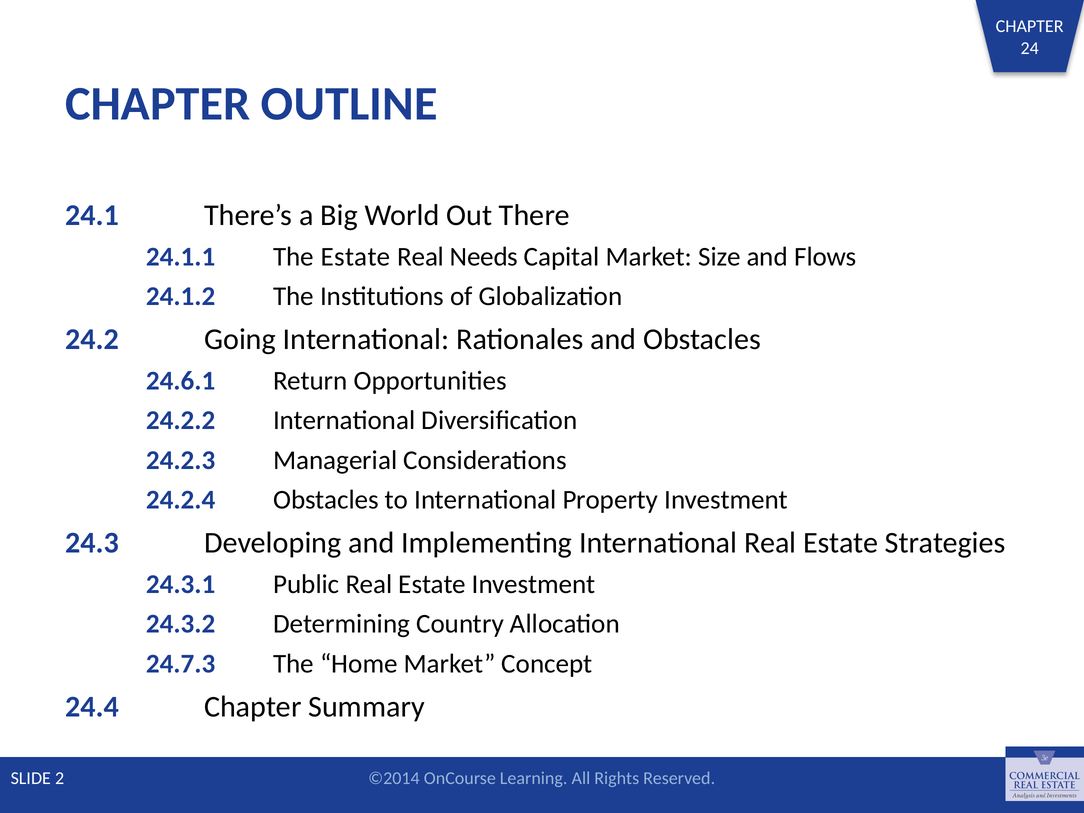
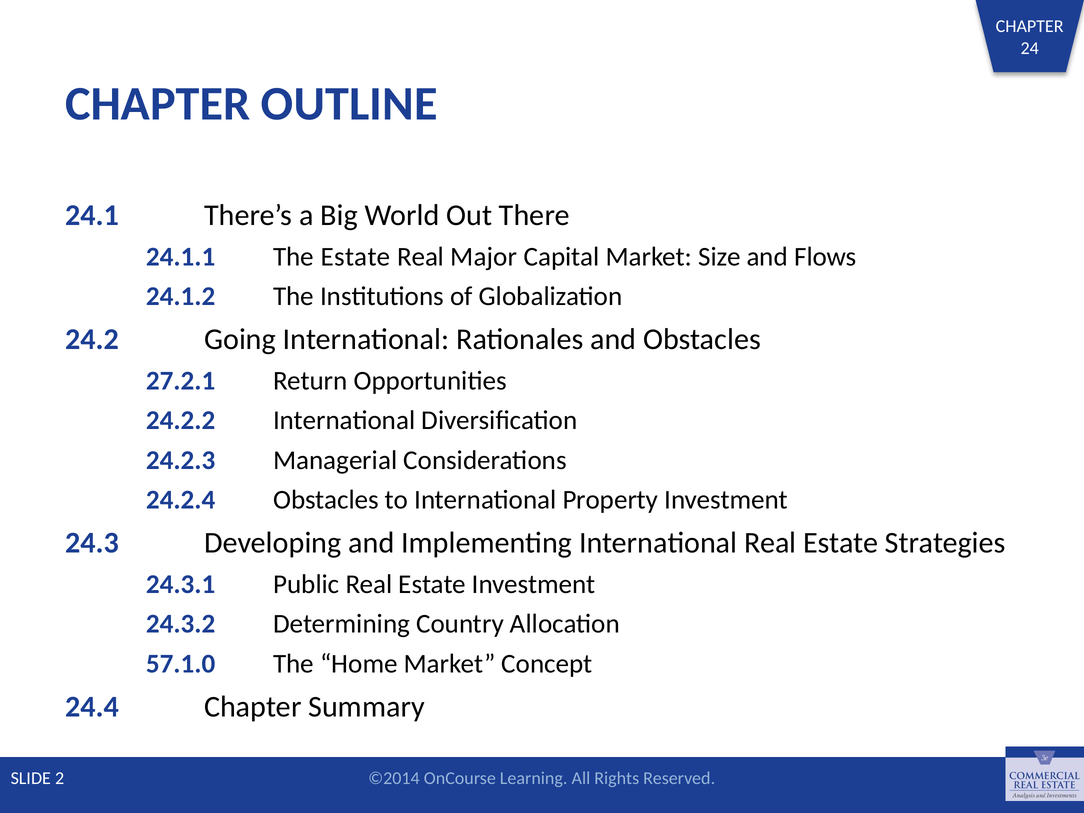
Needs: Needs -> Major (484, 257)
24.6.1: 24.6.1 -> 27.2.1 (181, 381)
24.7.3: 24.7.3 -> 57.1.0 (181, 664)
